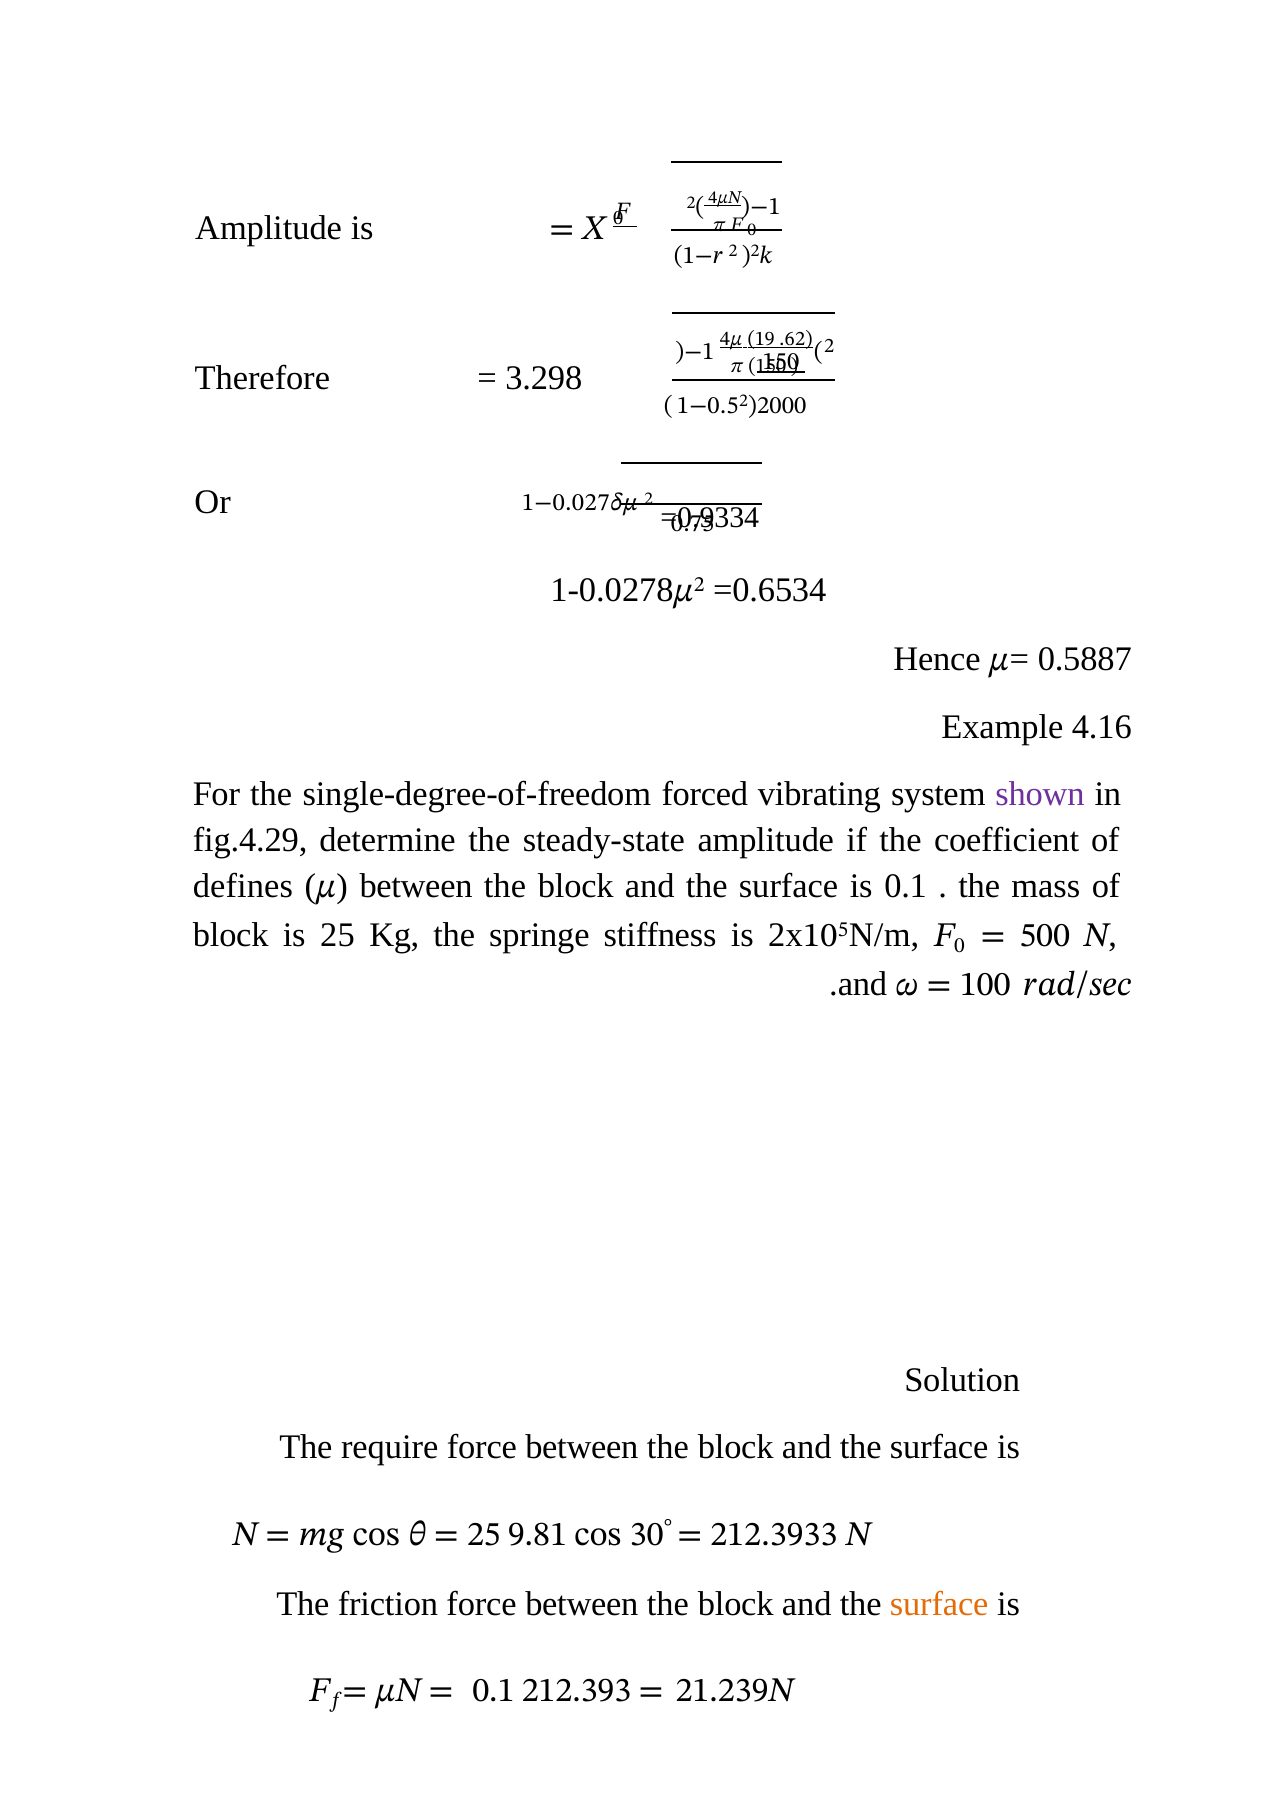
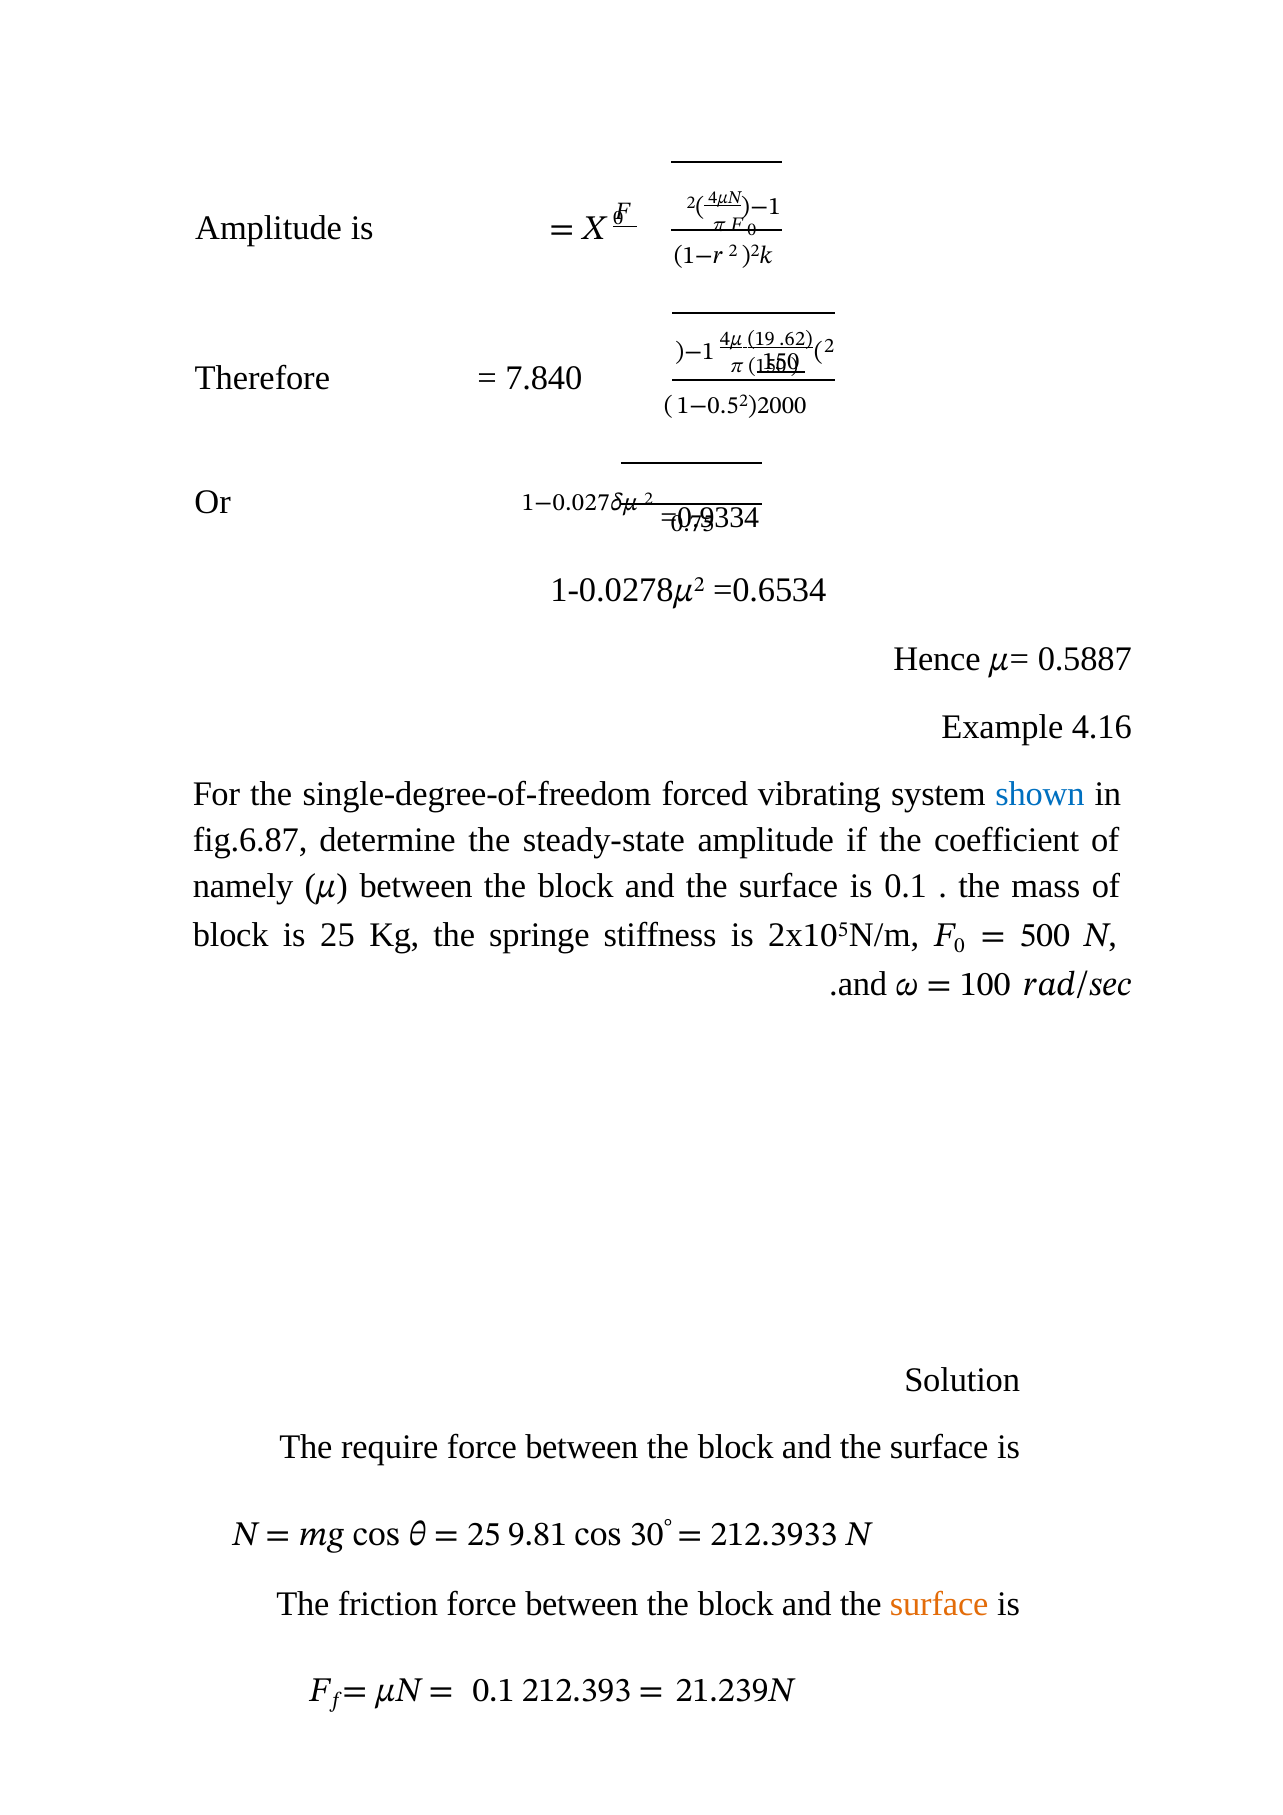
3.298: 3.298 -> 7.840 (544, 378)
shown colour: purple -> blue (1040, 794)
fig.4.29: fig.4.29 -> fig.6.87 (250, 840)
defines: defines -> namely (243, 886)
